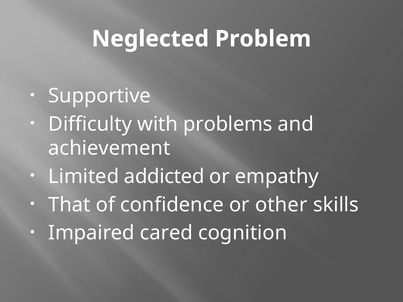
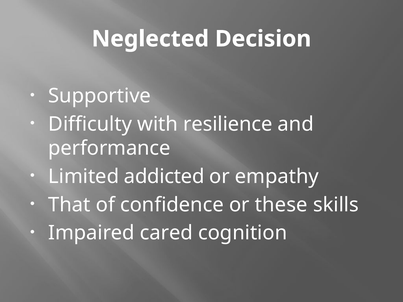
Problem: Problem -> Decision (263, 39)
problems: problems -> resilience (228, 124)
achievement: achievement -> performance (109, 148)
other: other -> these (281, 205)
